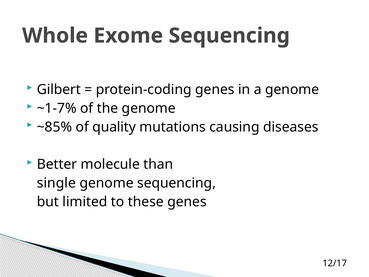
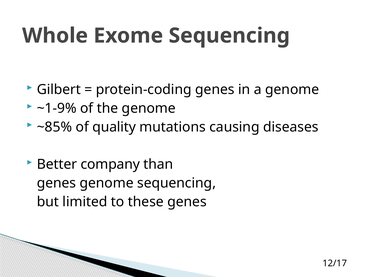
~1-7%: ~1-7% -> ~1-9% (57, 108)
molecule: molecule -> company (110, 164)
single: single -> genes (56, 183)
